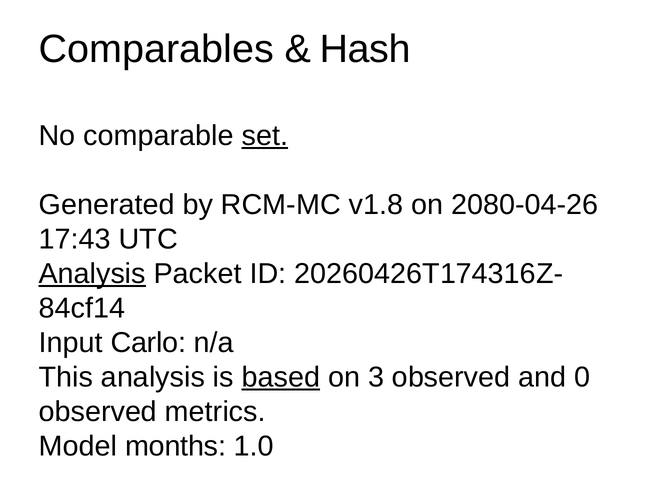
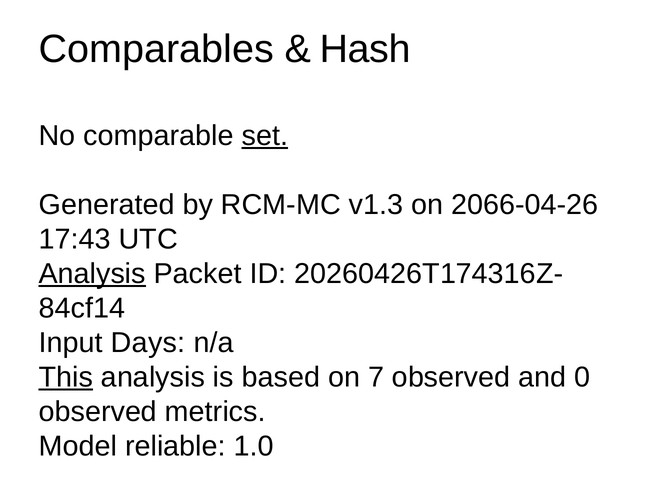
v1.8: v1.8 -> v1.3 (376, 205)
2080-04-26: 2080-04-26 -> 2066-04-26 (525, 205)
Carlo: Carlo -> Days (148, 343)
This underline: none -> present (66, 377)
based underline: present -> none (281, 377)
3: 3 -> 7 (376, 377)
months: months -> reliable (175, 446)
